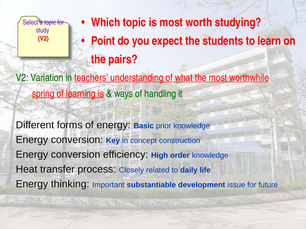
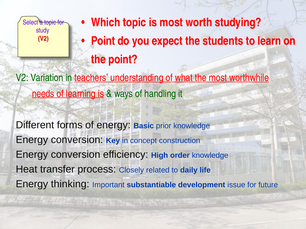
the pairs: pairs -> point (123, 60)
spring: spring -> needs (43, 94)
